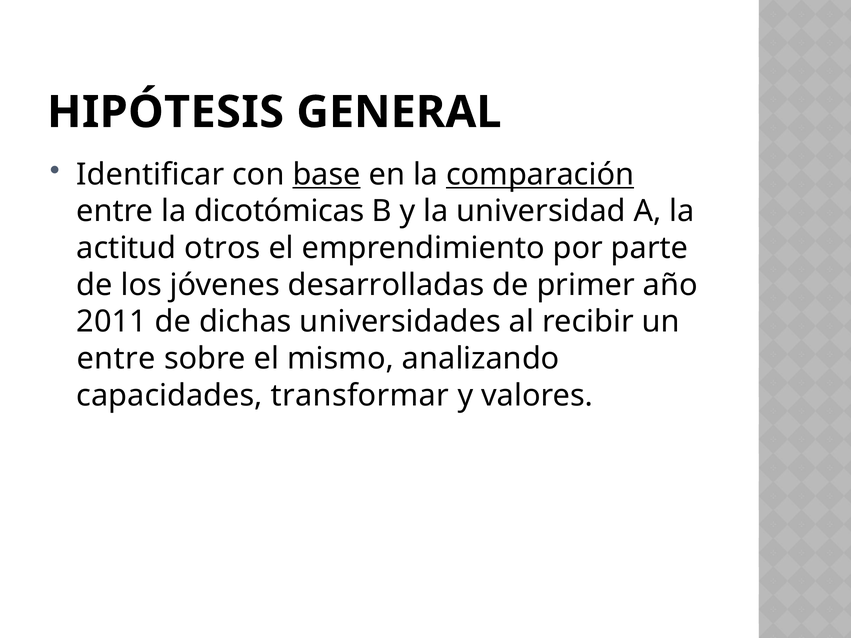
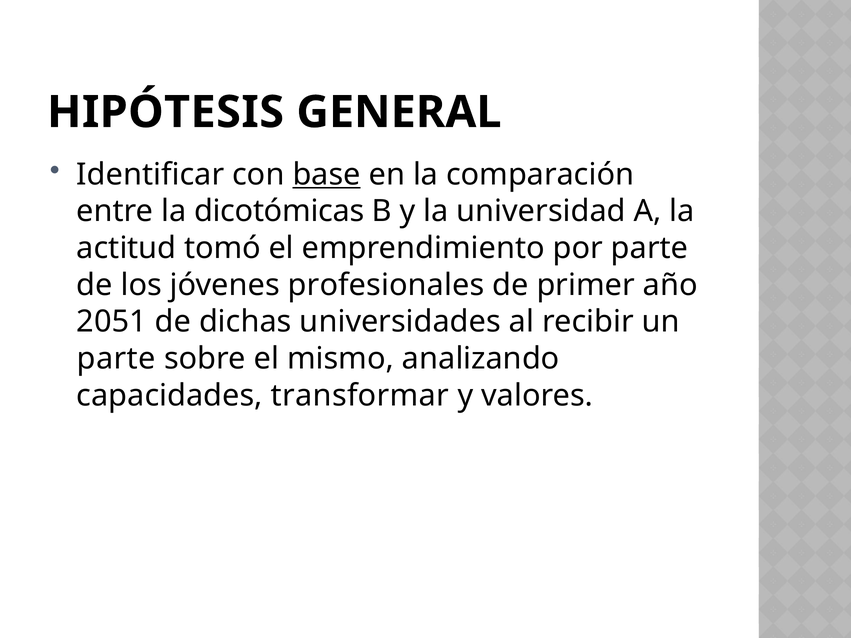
comparación underline: present -> none (540, 175)
otros: otros -> tomó (223, 248)
desarrolladas: desarrolladas -> profesionales (386, 285)
2011: 2011 -> 2051 (112, 322)
entre: entre -> parte (116, 359)
